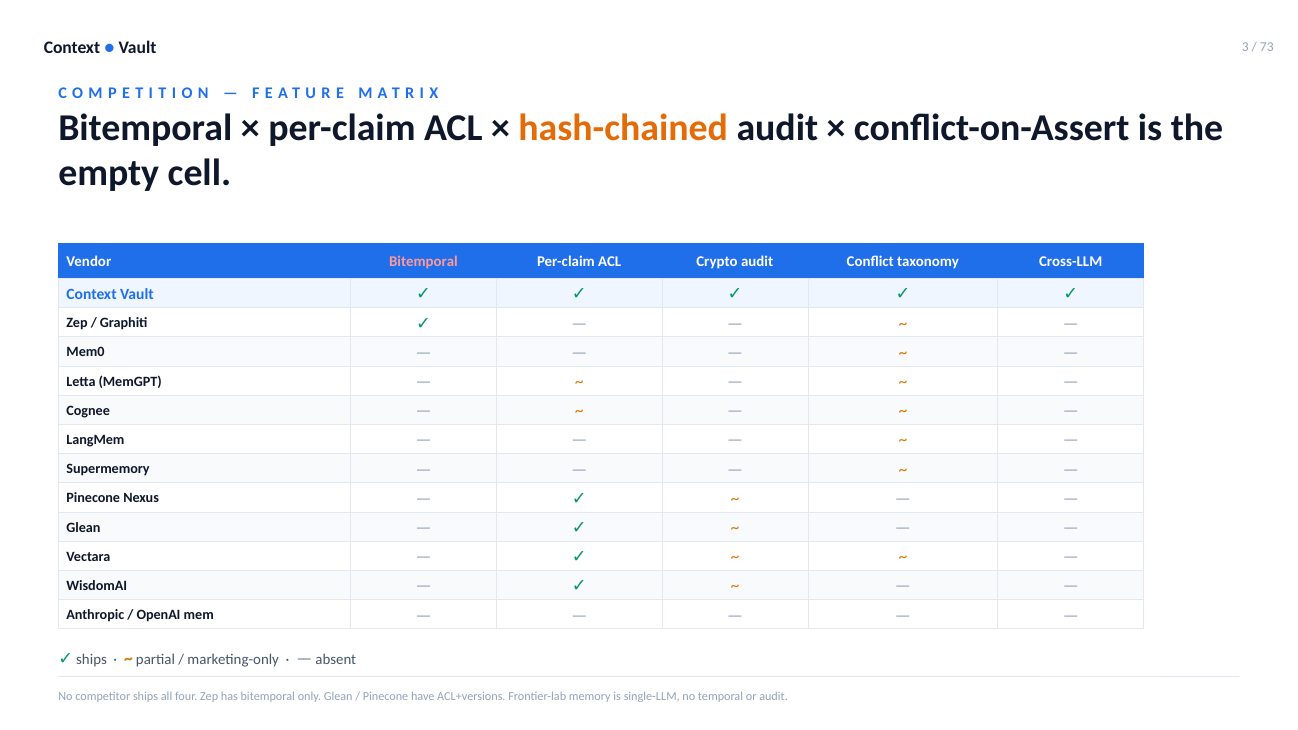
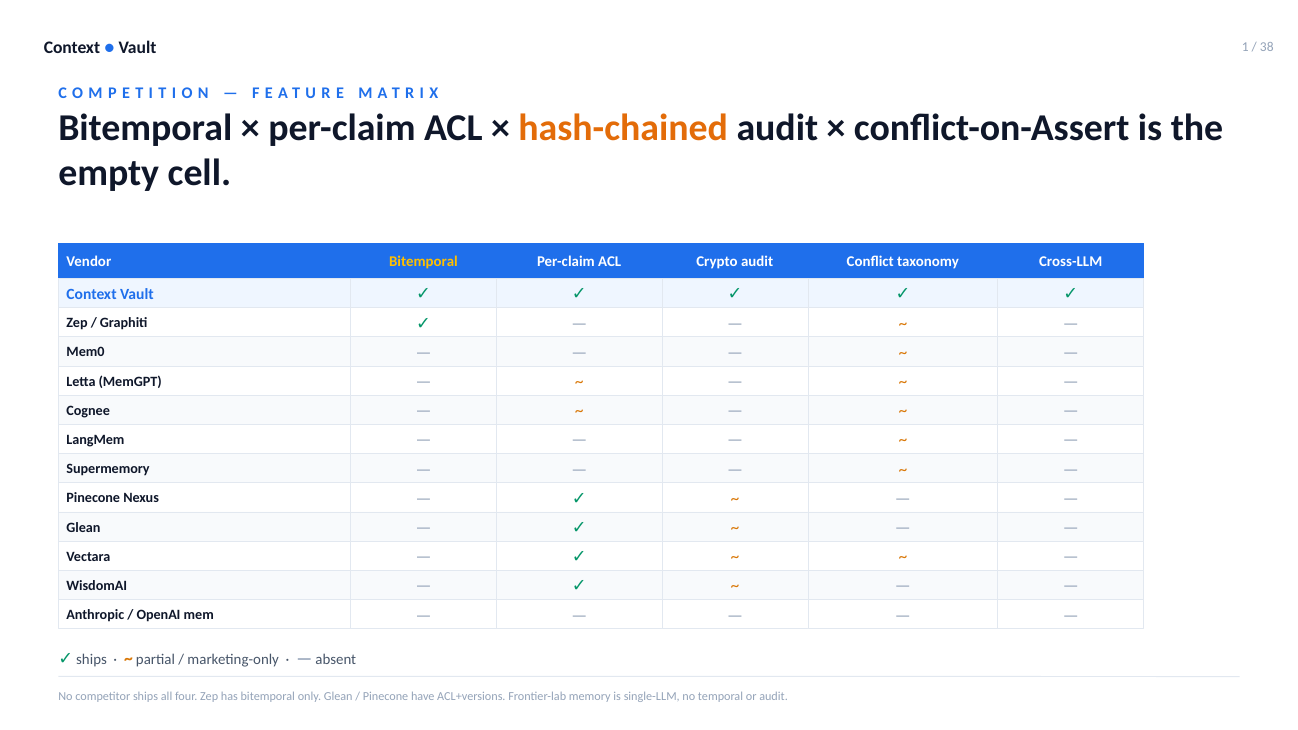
3: 3 -> 1 (1245, 47)
73: 73 -> 38 (1267, 47)
Bitemporal colour: pink -> yellow (423, 262)
